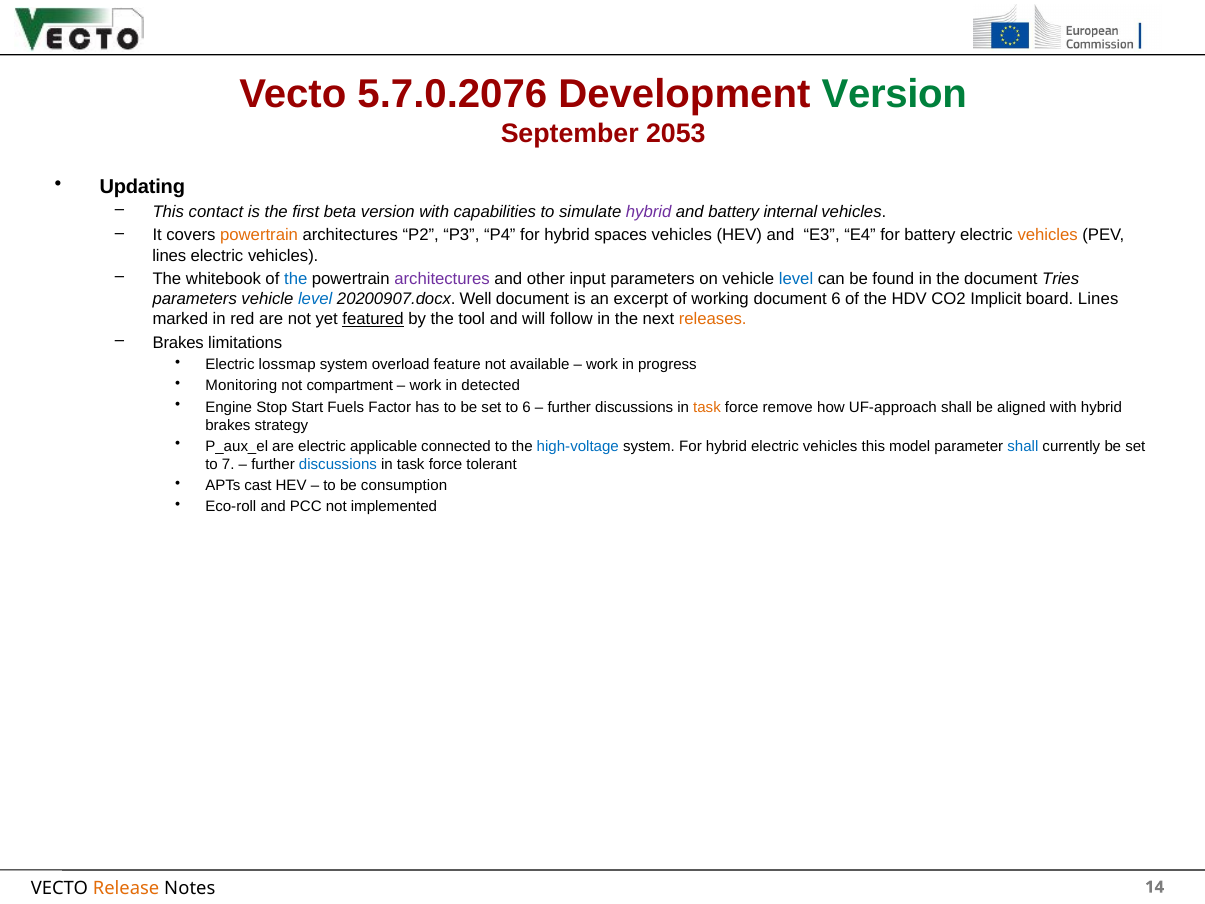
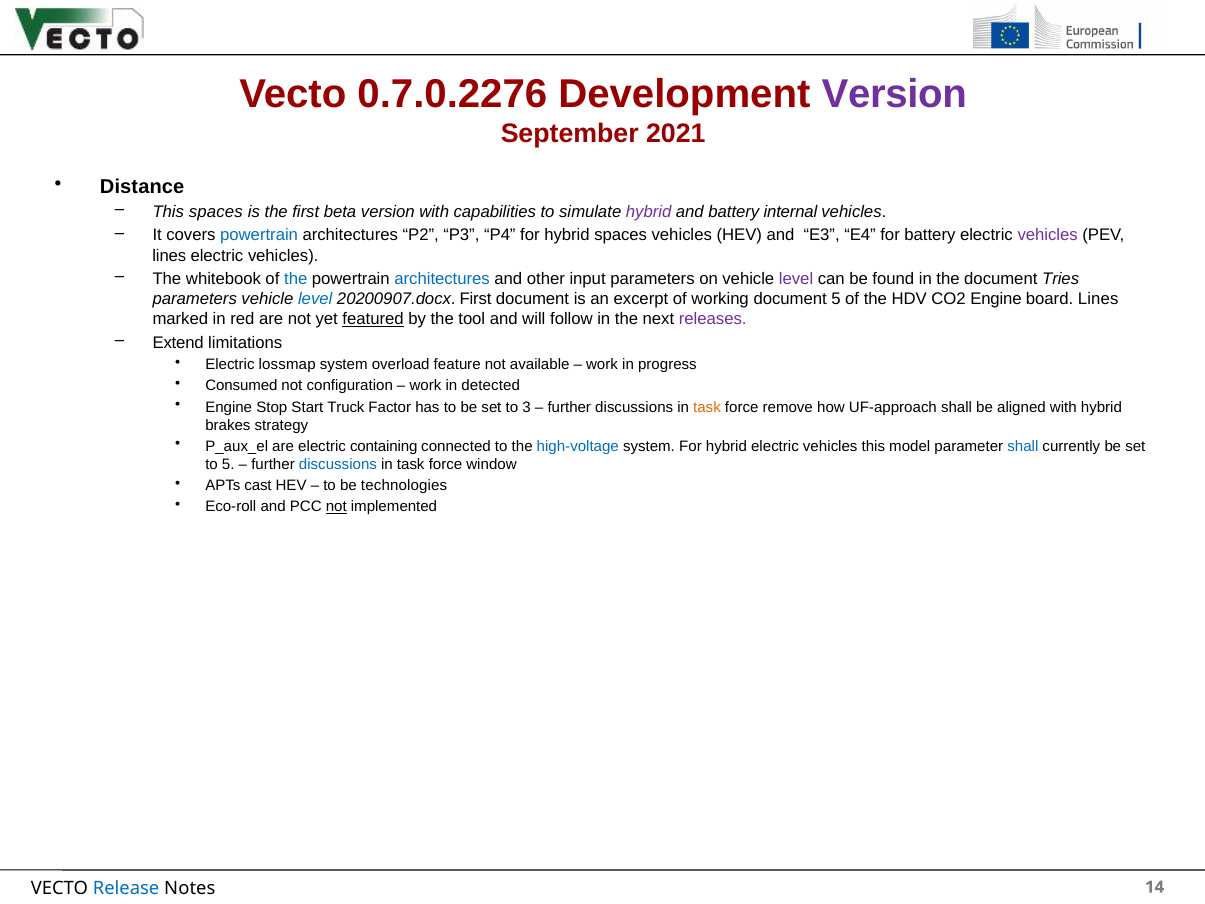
5.7.0.2076: 5.7.0.2076 -> 0.7.0.2276 (452, 94)
Version colour: green -> purple (894, 94)
2053: 2053 -> 2021 (676, 134)
Updating: Updating -> Distance (142, 187)
This contact: contact -> spaces (216, 212)
powertrain colour: orange -> blue (259, 235)
vehicles colour: orange -> purple (1048, 235)
architectures colour: purple -> blue (442, 279)
level colour: blue -> purple (796, 279)
20200907.docx Well: Well -> First (476, 299)
document 6: 6 -> 5 (836, 299)
CO2 Implicit: Implicit -> Engine (996, 299)
releases colour: orange -> purple (713, 319)
Brakes: Brakes -> Extend (178, 343)
Monitoring: Monitoring -> Consumed (241, 386)
compartment: compartment -> configuration (350, 386)
Fuels: Fuels -> Truck (346, 407)
to 6: 6 -> 3 (527, 407)
applicable: applicable -> containing (384, 446)
to 7: 7 -> 5 (228, 464)
tolerant: tolerant -> window (492, 464)
consumption: consumption -> technologies (404, 486)
not underline: none -> present (336, 507)
Release colour: orange -> blue (126, 889)
